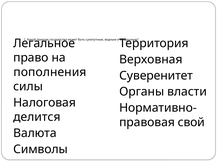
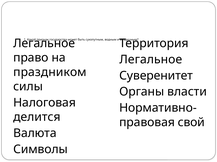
Верховная: Верховная -> Легальное (151, 60)
пополнения: пополнения -> праздником (50, 72)
